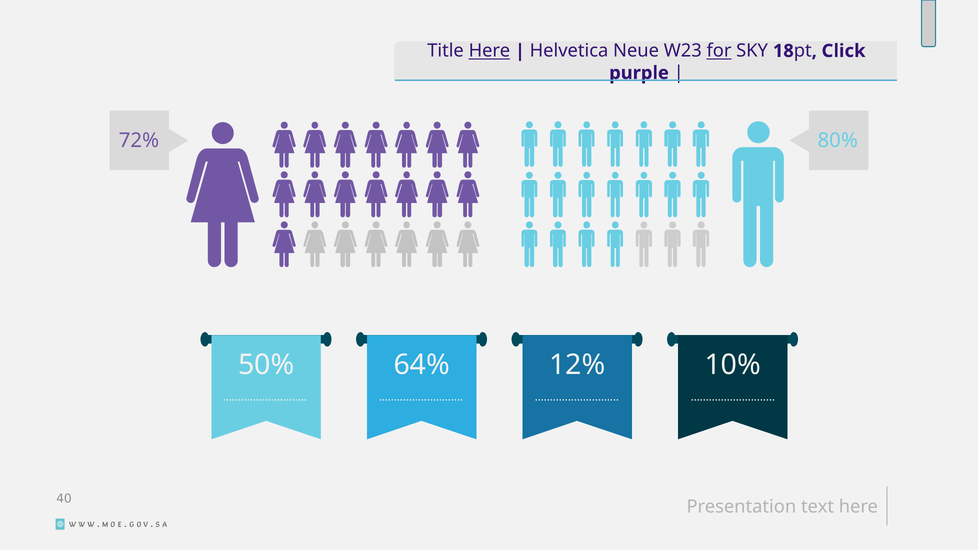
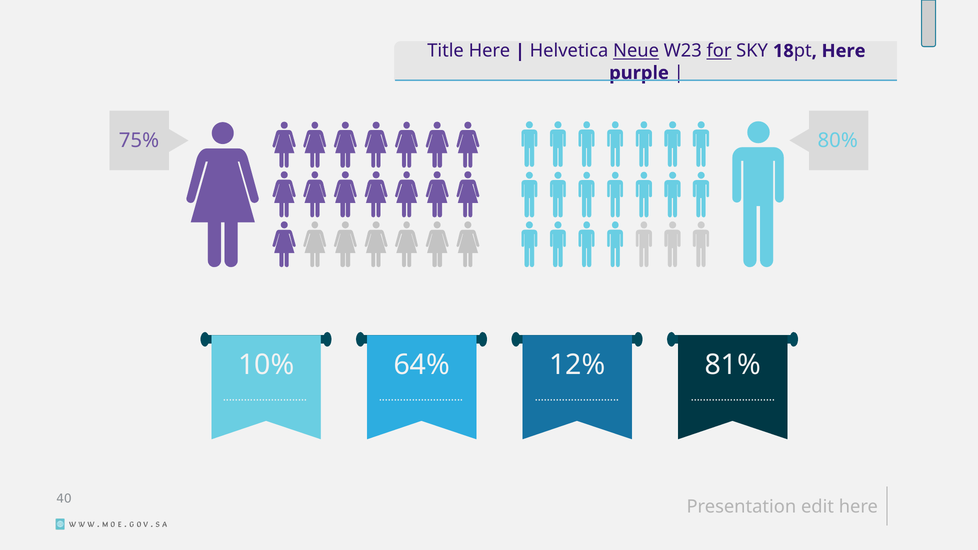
Here underline: present -> none (489, 51)
Neue underline: none -> present (636, 51)
Click: Click -> Here (844, 51)
72%: 72% -> 75% (139, 141)
50%: 50% -> 10% (266, 365)
10%: 10% -> 81% (733, 365)
text: text -> edit (817, 507)
